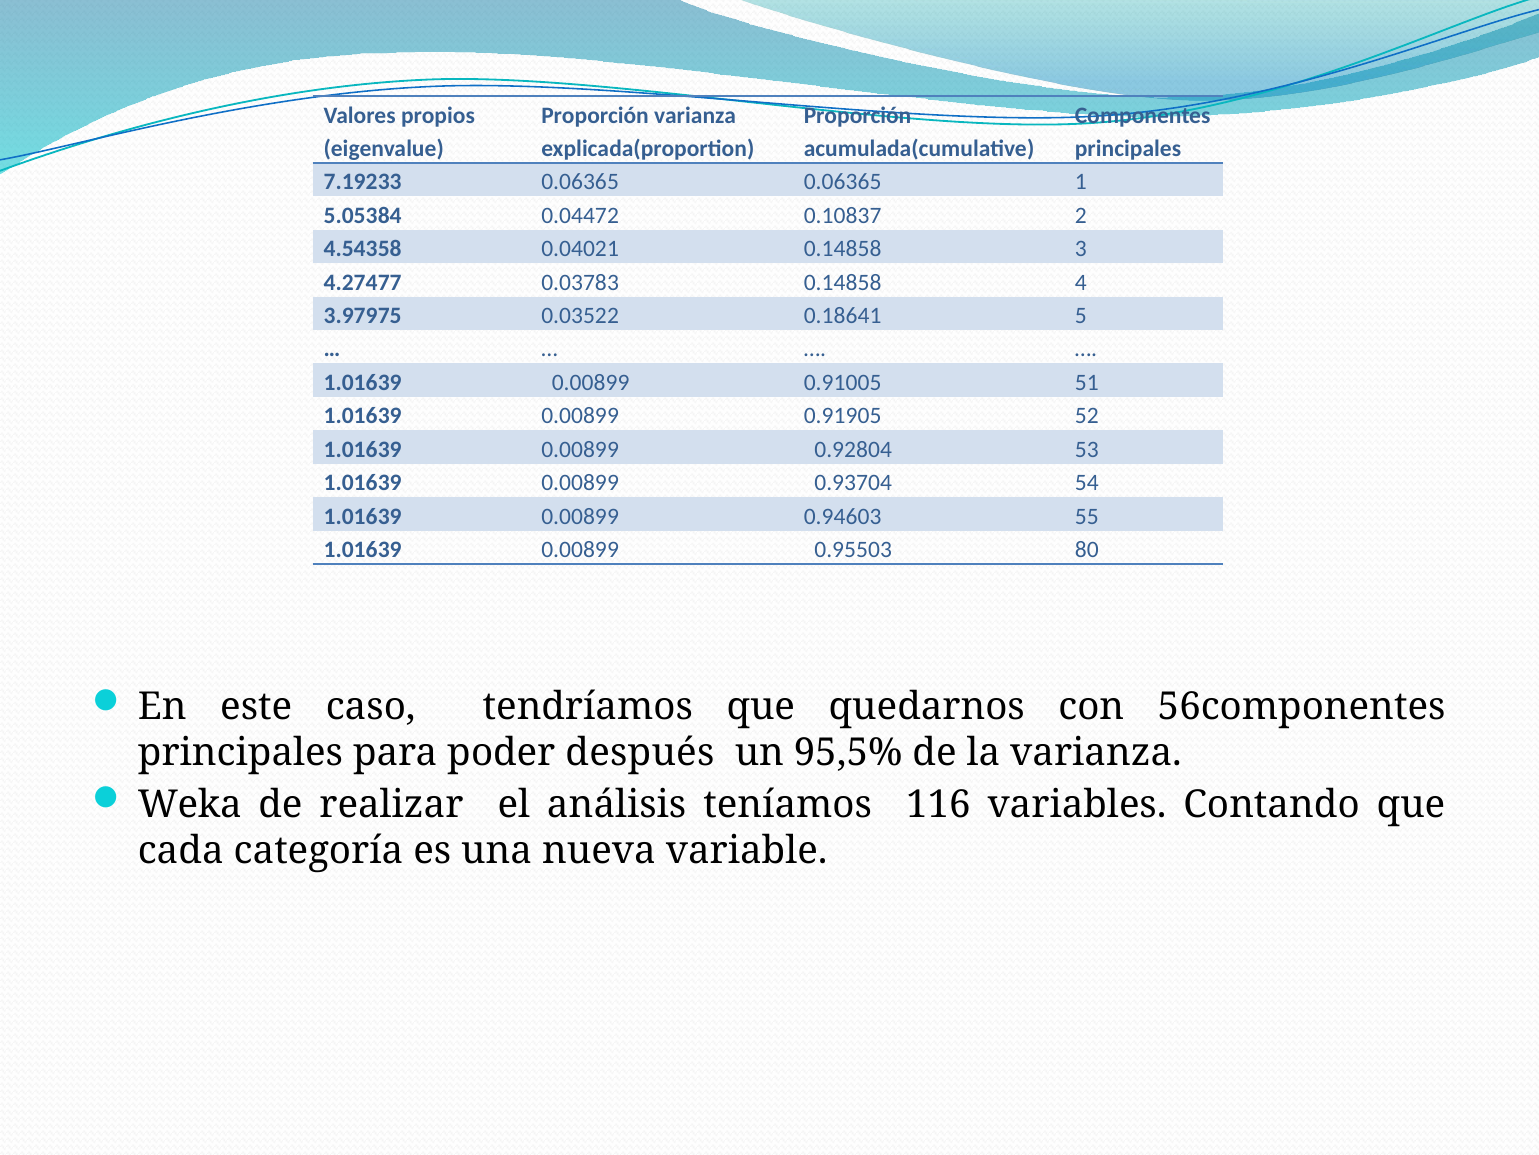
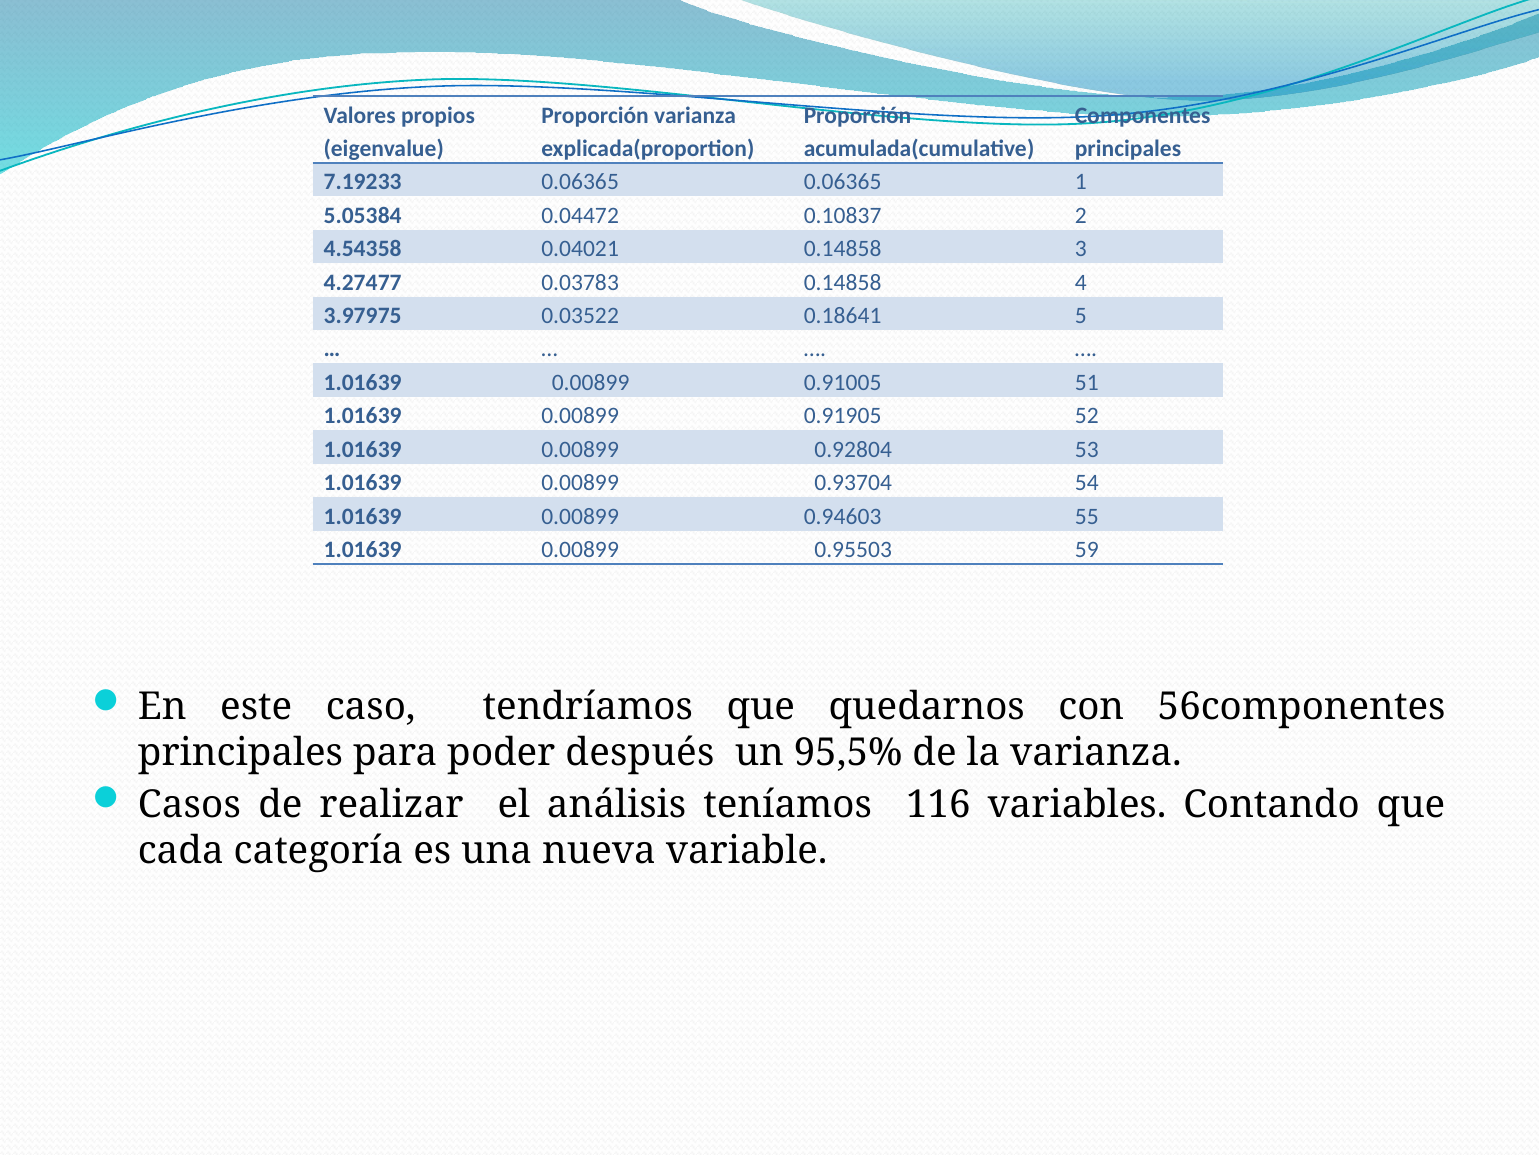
80: 80 -> 59 (1087, 549)
Weka: Weka -> Casos (189, 804)
